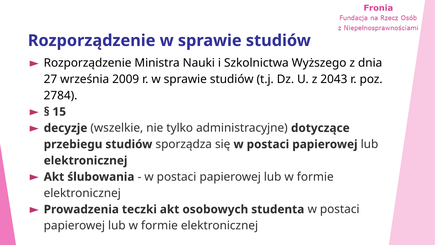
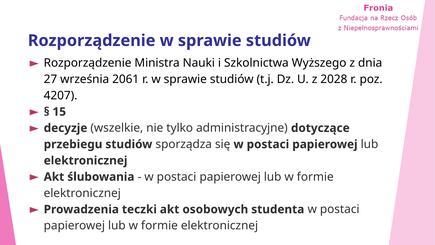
2009: 2009 -> 2061 (126, 79)
2043: 2043 -> 2028 (334, 79)
2784: 2784 -> 4207 (61, 95)
